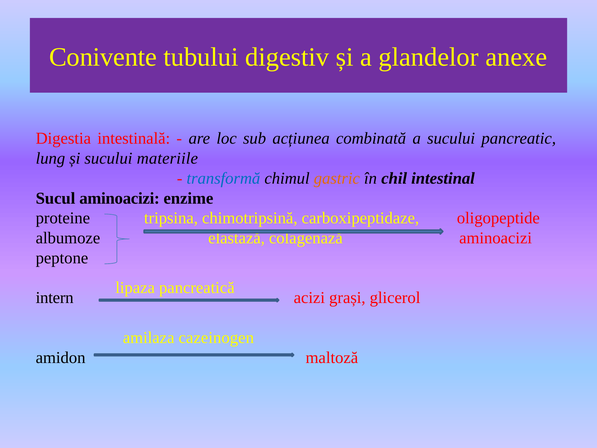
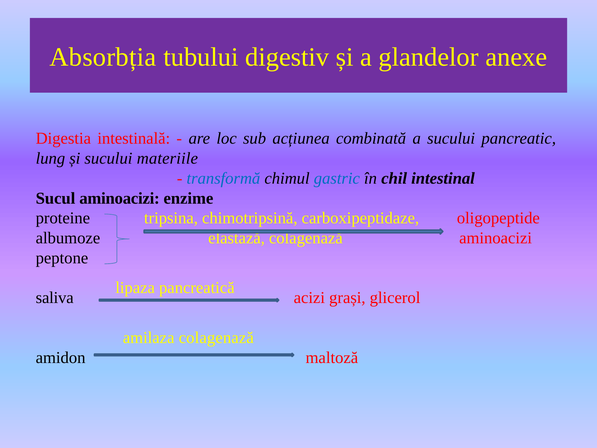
Conivente: Conivente -> Absorbția (103, 57)
gastric colour: orange -> blue (337, 178)
intern: intern -> saliva (55, 298)
amilaza cazeinogen: cazeinogen -> colagenază (216, 337)
